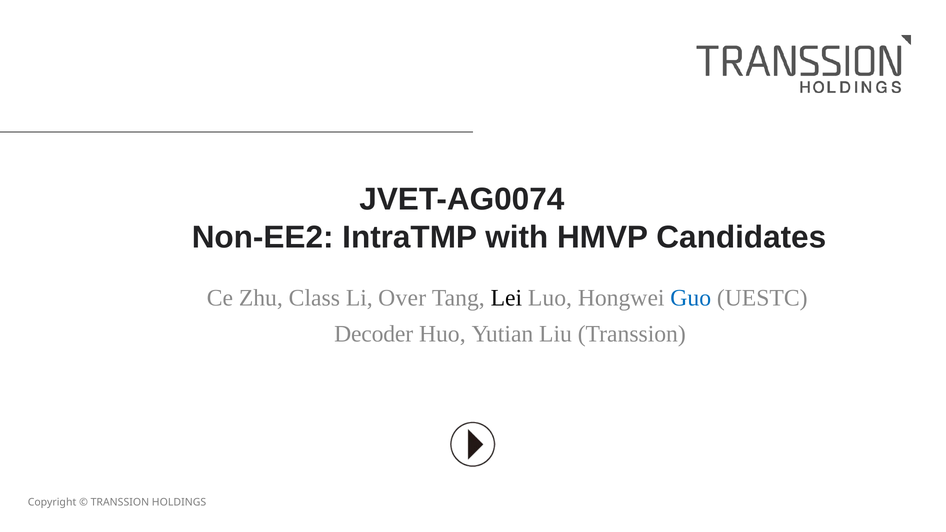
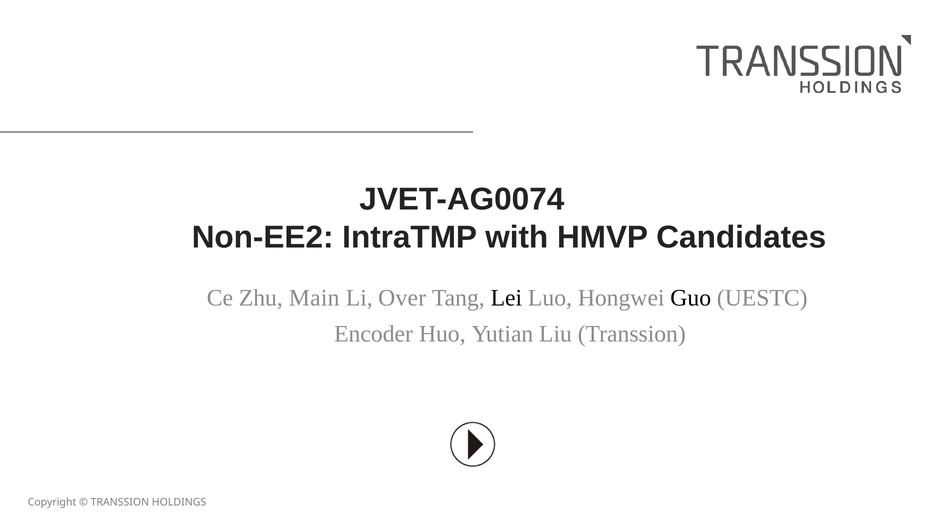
Class: Class -> Main (314, 298)
Guo colour: blue -> black (691, 298)
Decoder: Decoder -> Encoder (374, 334)
